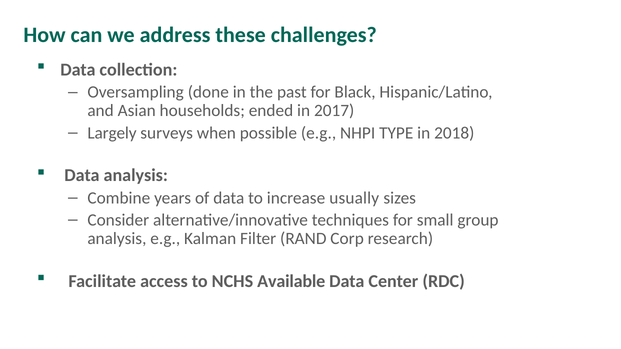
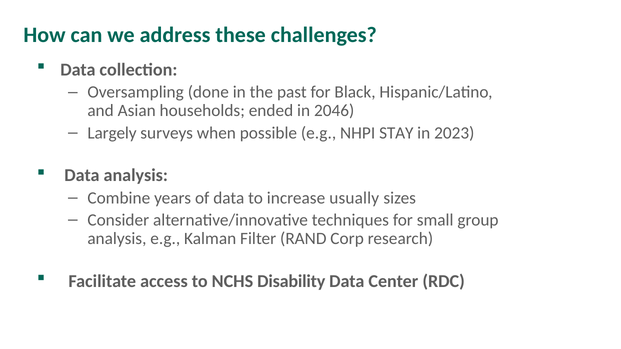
2017: 2017 -> 2046 (334, 111)
TYPE: TYPE -> STAY (396, 133)
2018: 2018 -> 2023 (454, 133)
Available: Available -> Disability (291, 281)
